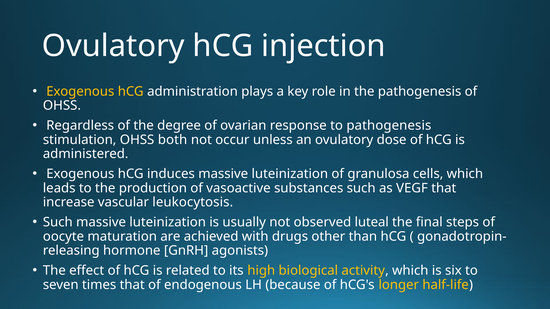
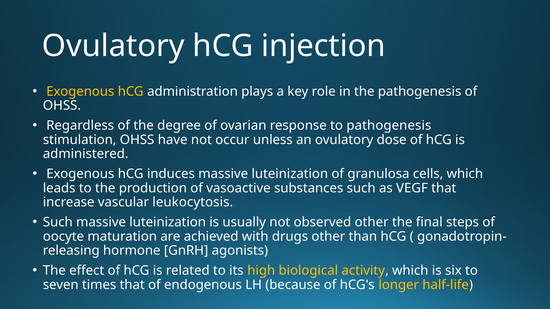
both: both -> have (173, 140)
observed luteal: luteal -> other (372, 222)
